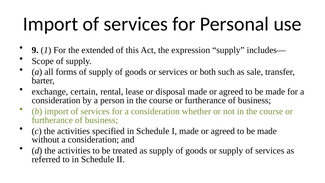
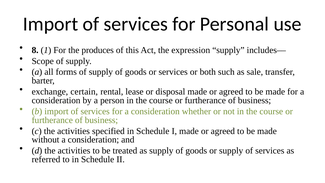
9: 9 -> 8 (35, 50)
extended: extended -> produces (98, 50)
